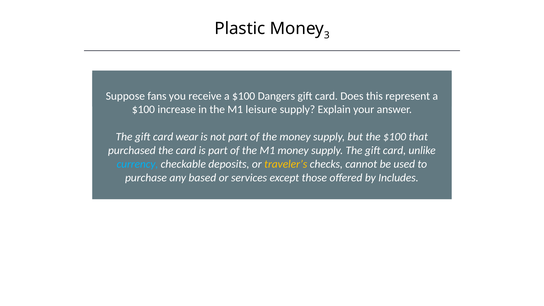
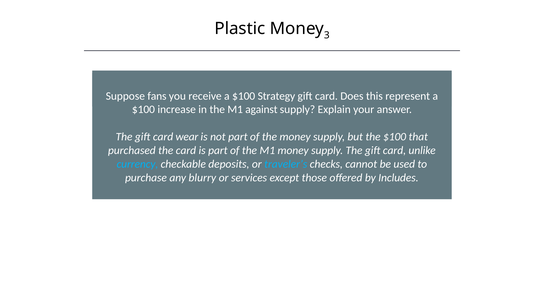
Dangers: Dangers -> Strategy (276, 96)
leisure: leisure -> against (261, 110)
traveler’s colour: yellow -> light blue (286, 164)
based: based -> blurry (202, 178)
